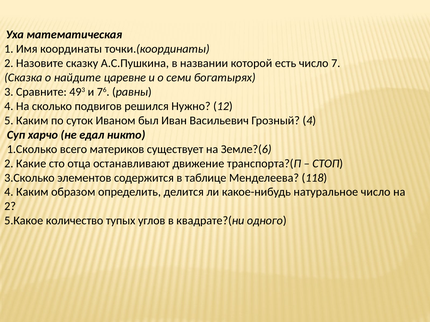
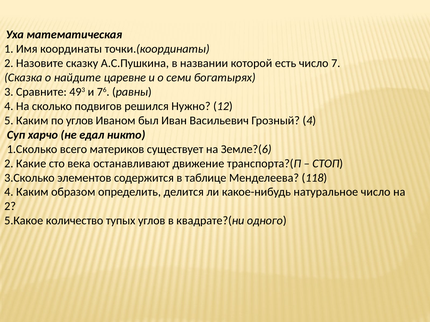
по суток: суток -> углов (80, 121)
отца: отца -> века (79, 164)
